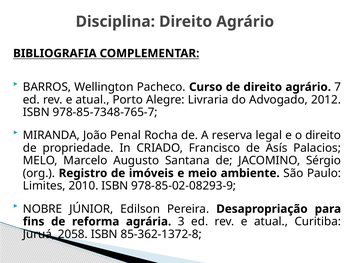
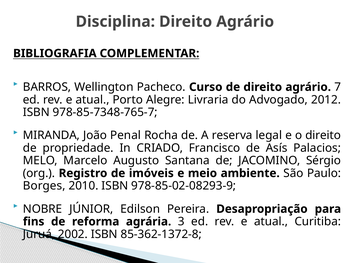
Limites: Limites -> Borges (44, 185)
2058: 2058 -> 2002 (73, 234)
